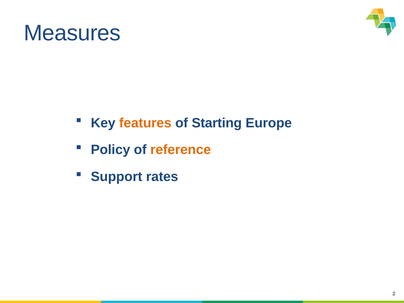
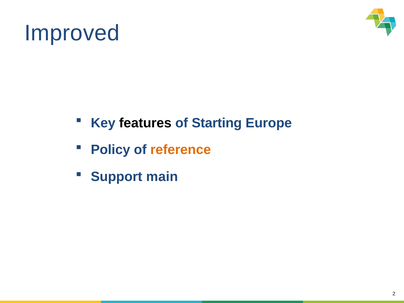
Measures: Measures -> Improved (72, 33)
features colour: orange -> black (145, 123)
rates: rates -> main (162, 177)
